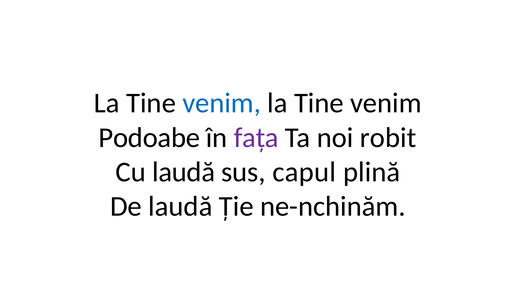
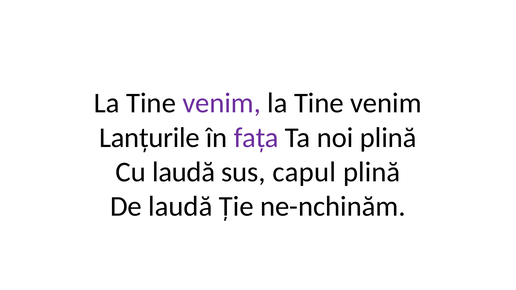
venim colour: blue -> purple (222, 103)
Podoabe: Podoabe -> Lanțurile (149, 138)
noi robit: robit -> plină (388, 138)
